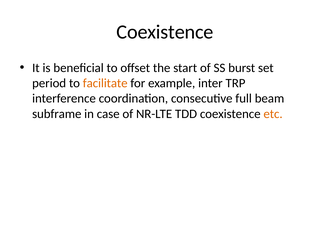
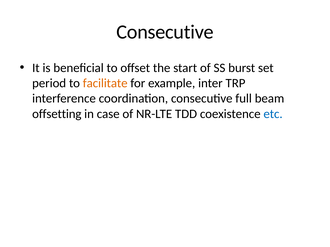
Coexistence: Coexistence -> Consecutive (165, 32)
subframe: subframe -> offsetting (57, 114)
etc colour: orange -> blue (273, 114)
